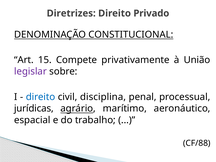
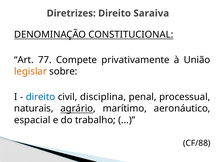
Privado: Privado -> Saraiva (151, 13)
15: 15 -> 77 (45, 60)
legislar colour: purple -> orange (30, 71)
jurídicas: jurídicas -> naturais (34, 108)
